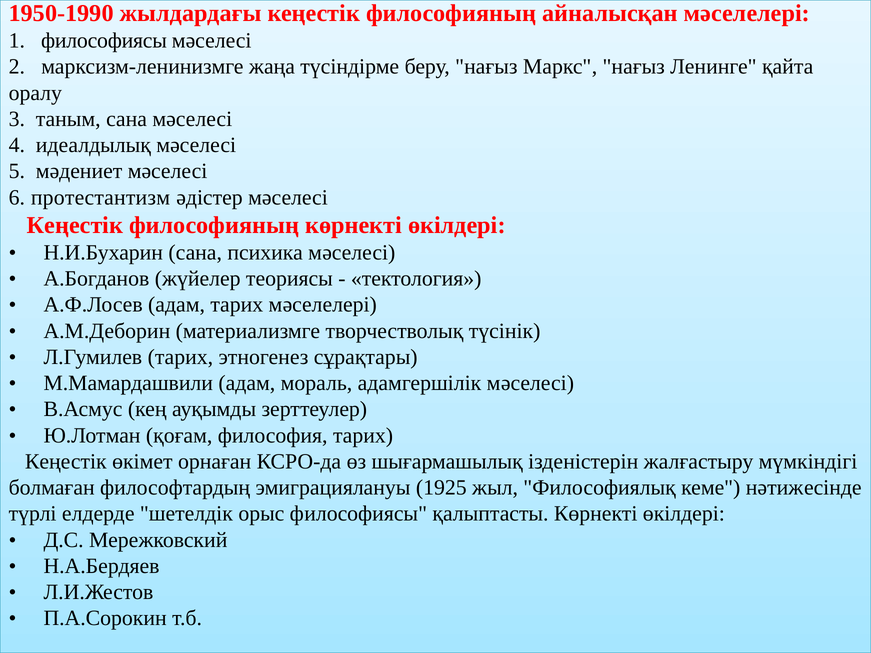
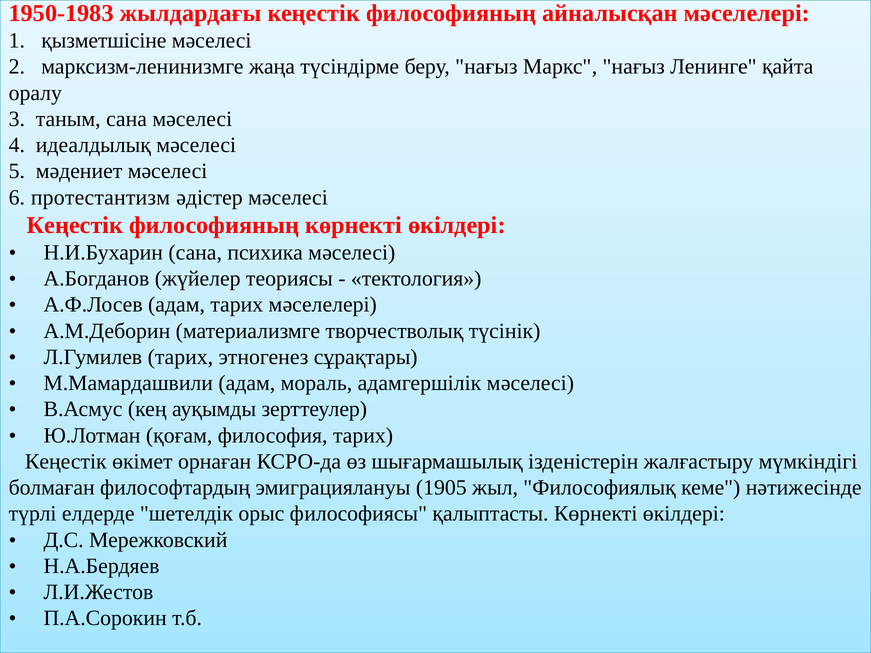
1950-1990: 1950-1990 -> 1950-1983 (61, 13)
1 философиясы: философиясы -> қызметшісіне (104, 41)
1925: 1925 -> 1905 (441, 488)
